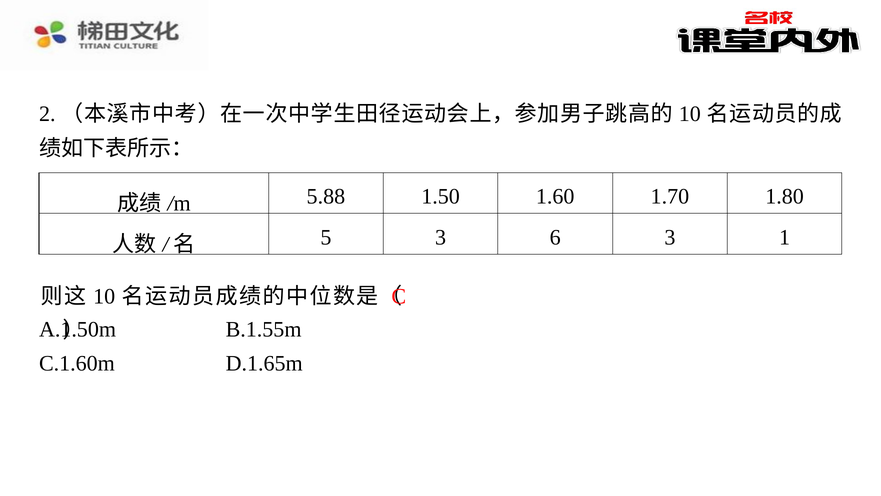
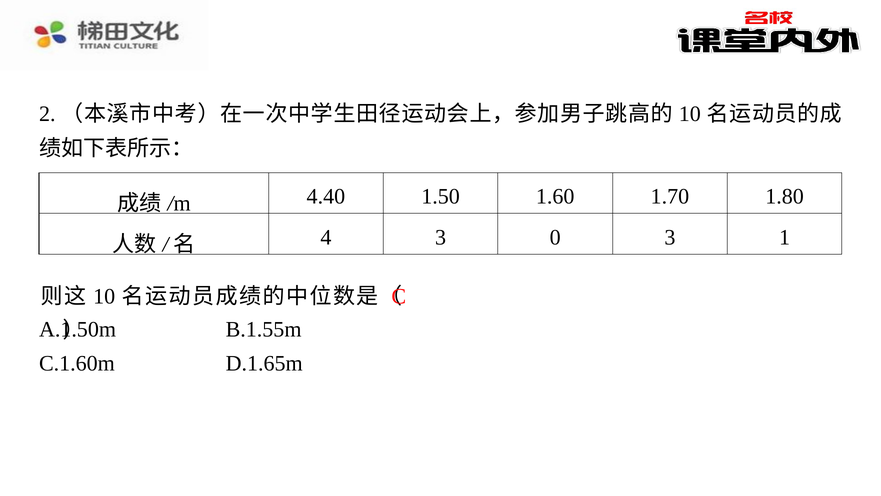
5.88: 5.88 -> 4.40 (326, 197)
5: 5 -> 4 (326, 237)
6: 6 -> 0 (555, 237)
